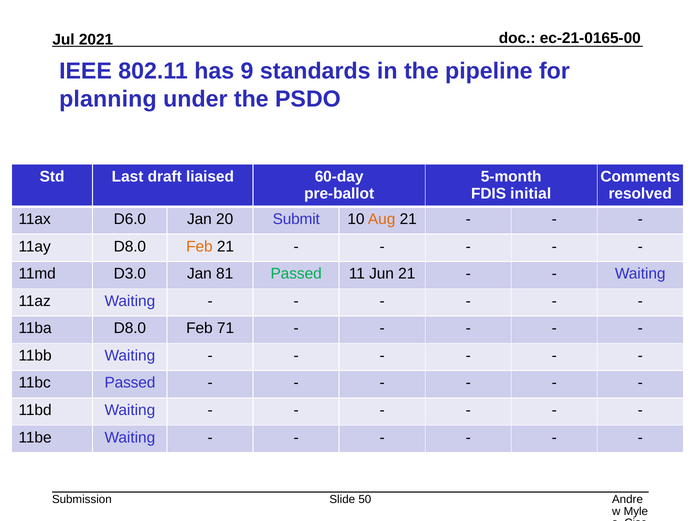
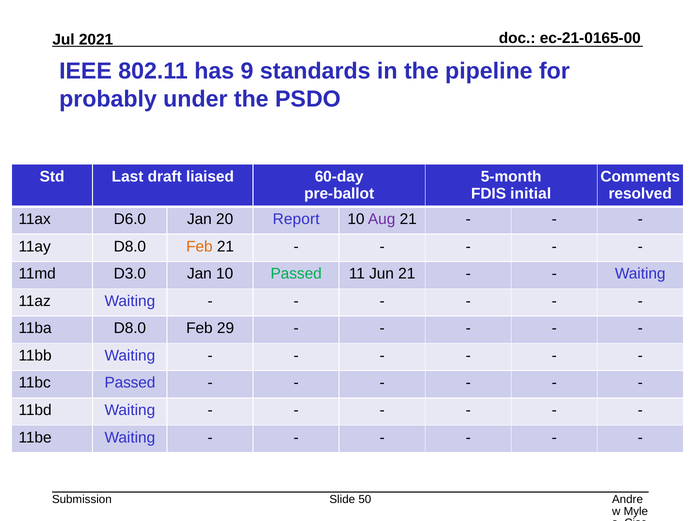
planning: planning -> probably (108, 99)
Submit: Submit -> Report (296, 219)
Aug colour: orange -> purple (382, 219)
Jan 81: 81 -> 10 (225, 274)
71: 71 -> 29 (226, 328)
